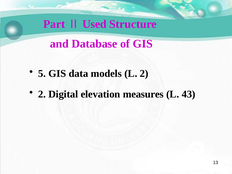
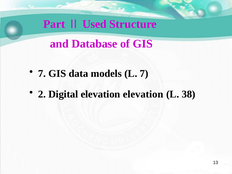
5: 5 -> 7 (42, 74)
L 2: 2 -> 7 (144, 74)
elevation measures: measures -> elevation (143, 94)
43: 43 -> 38 (189, 94)
